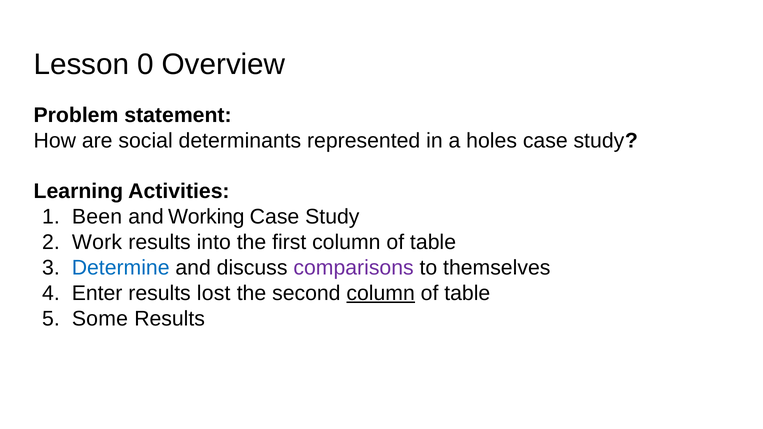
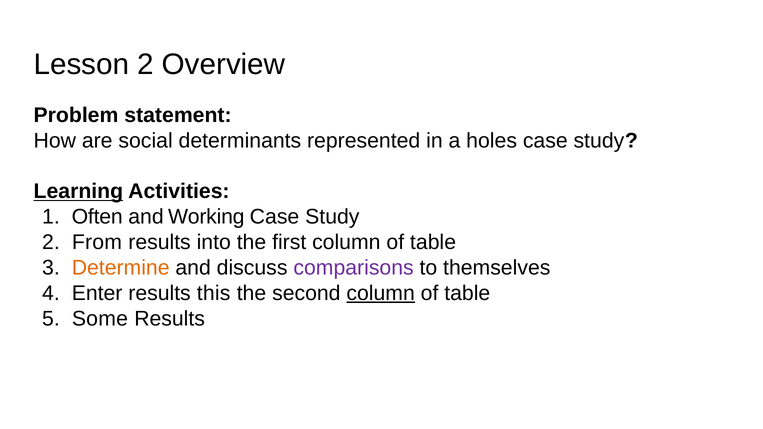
Lesson 0: 0 -> 2 (146, 65)
Learning underline: none -> present (78, 192)
Been: Been -> Often (97, 217)
Work: Work -> From (97, 242)
Determine colour: blue -> orange (121, 268)
lost: lost -> this (214, 293)
